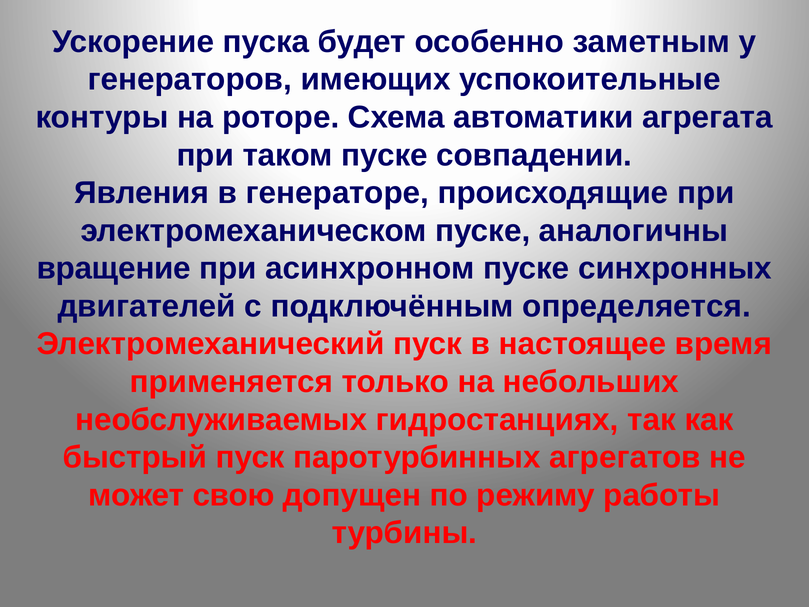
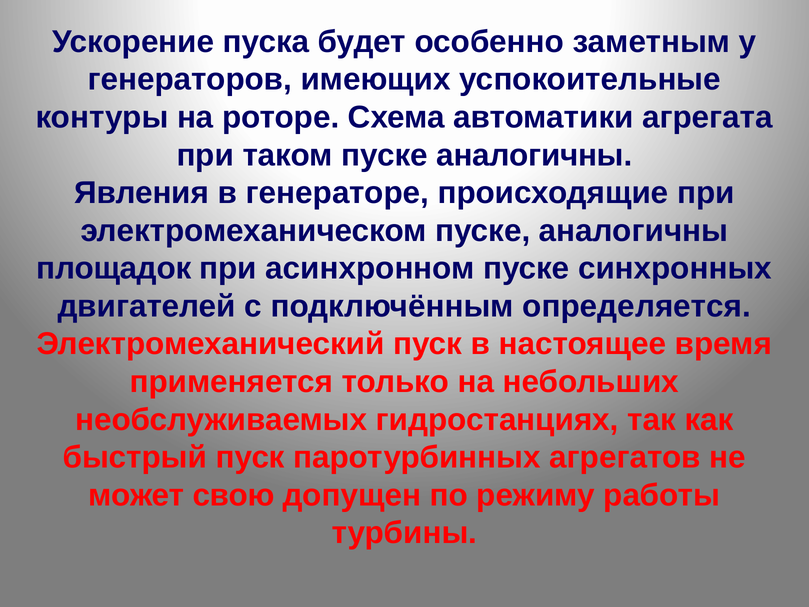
таком пуске совпадении: совпадении -> аналогичны (534, 155)
вращение: вращение -> площадок (114, 268)
